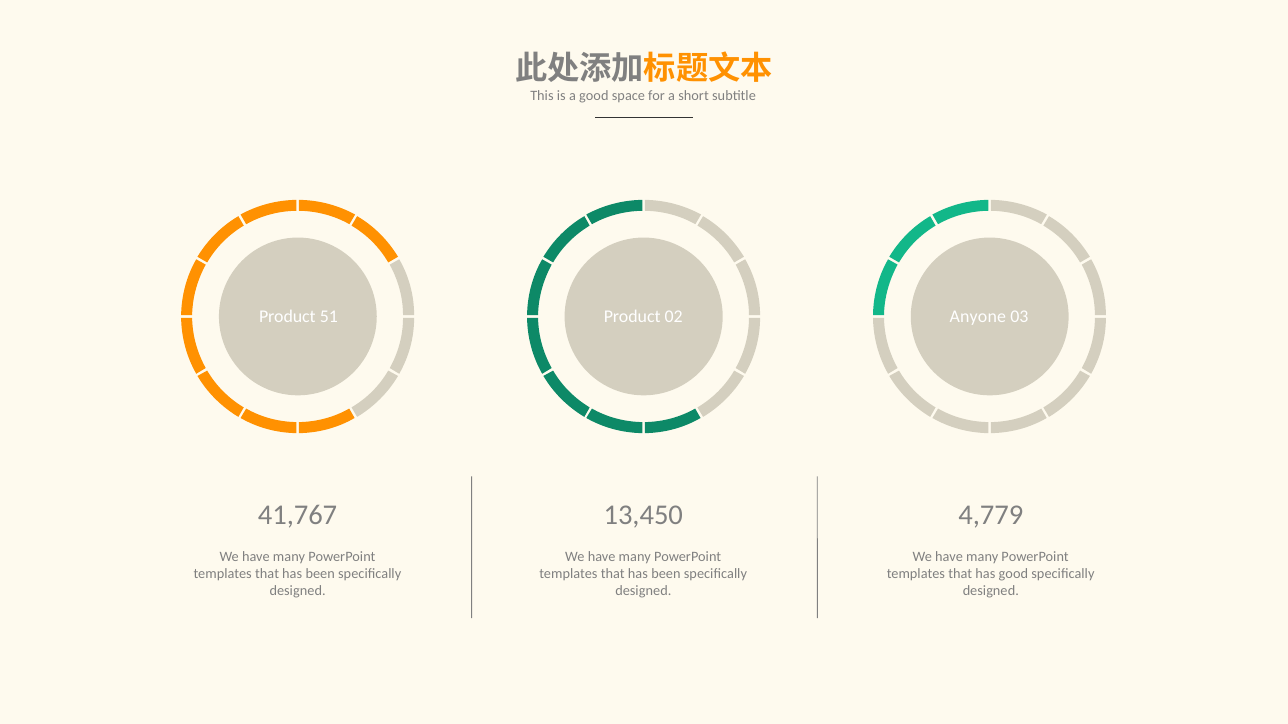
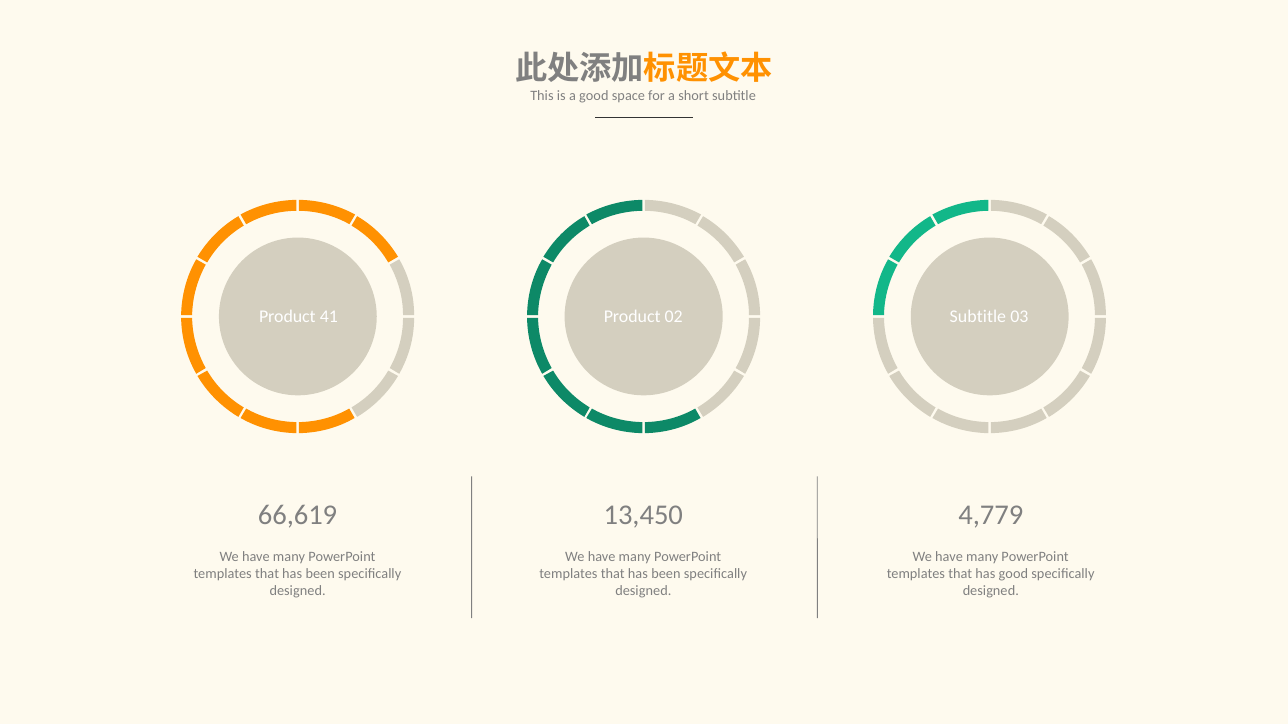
51: 51 -> 41 (329, 317)
02 Anyone: Anyone -> Subtitle (978, 317)
41,767: 41,767 -> 66,619 (298, 515)
